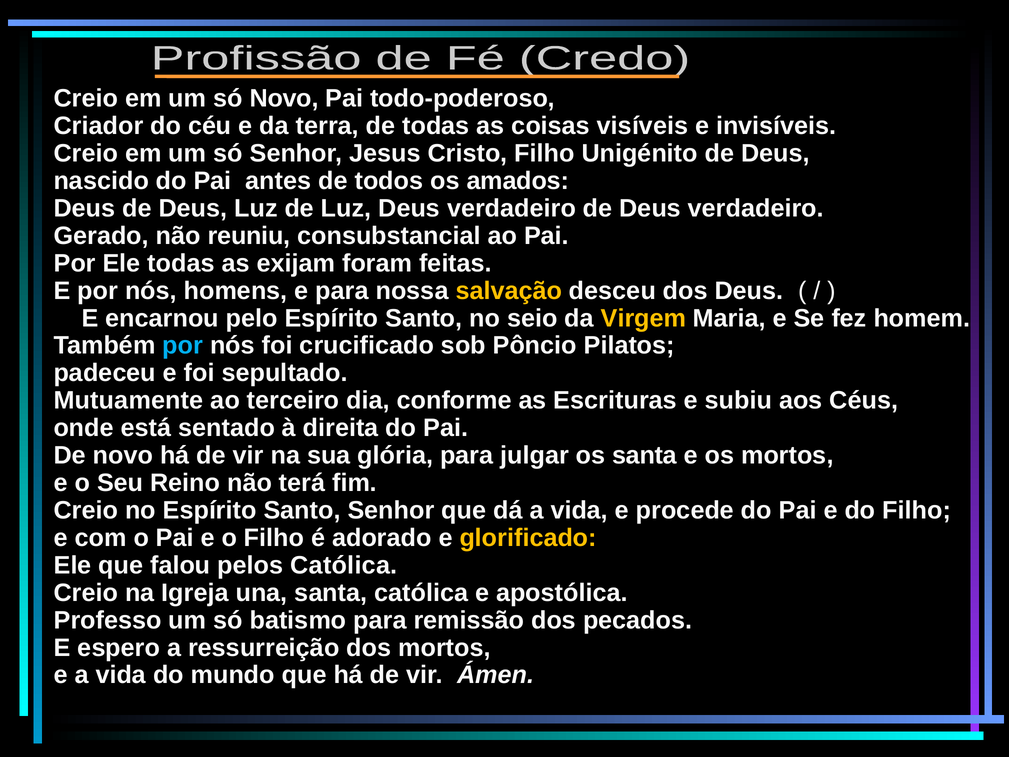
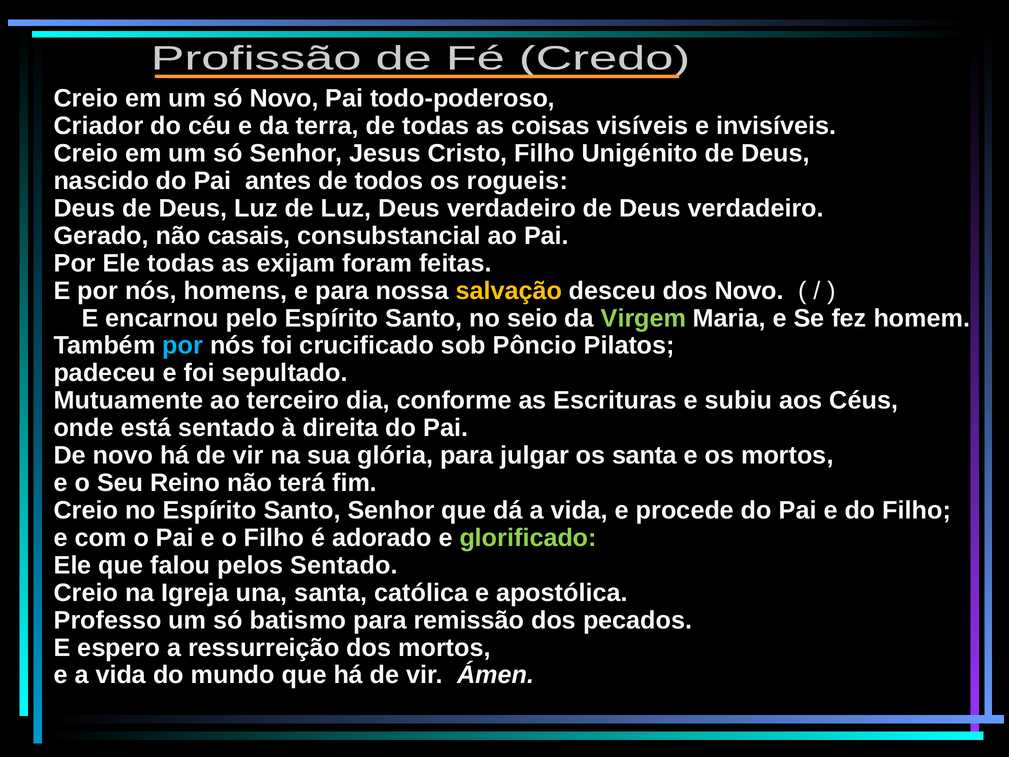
amados: amados -> rogueis (518, 181)
reuniu: reuniu -> casais (249, 236)
dos Deus: Deus -> Novo (749, 291)
Virgem colour: yellow -> light green (643, 318)
glorificado colour: yellow -> light green (528, 538)
pelos Católica: Católica -> Sentado (344, 565)
